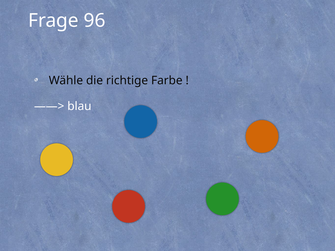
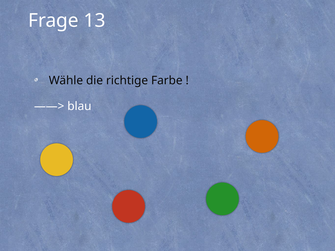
96: 96 -> 13 (95, 20)
